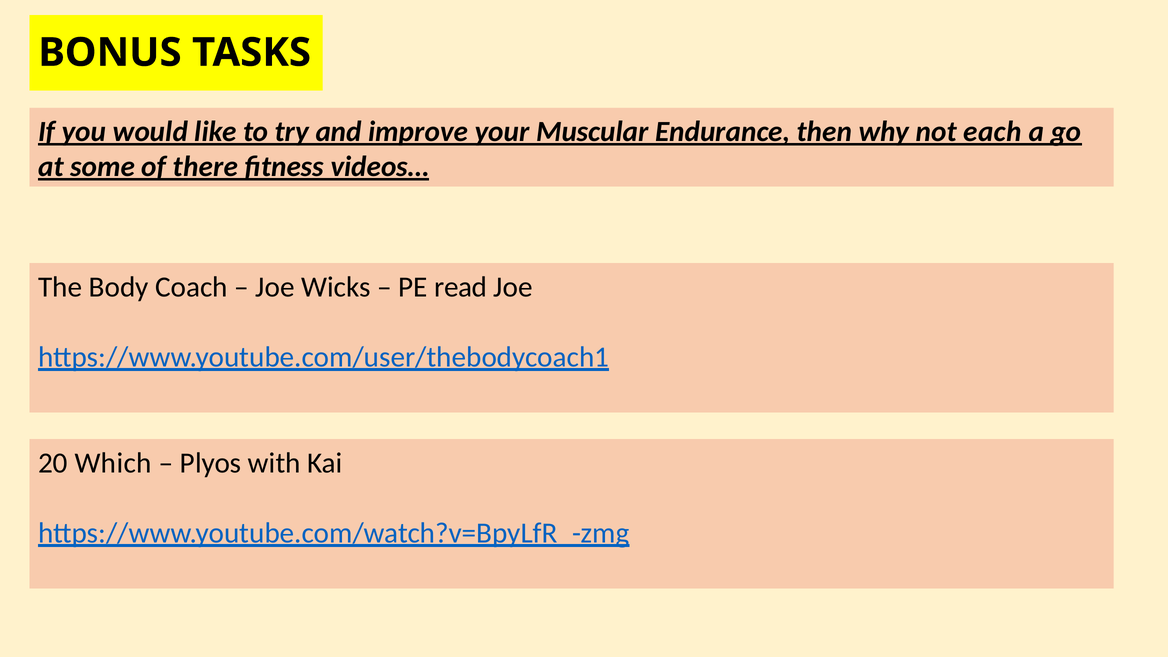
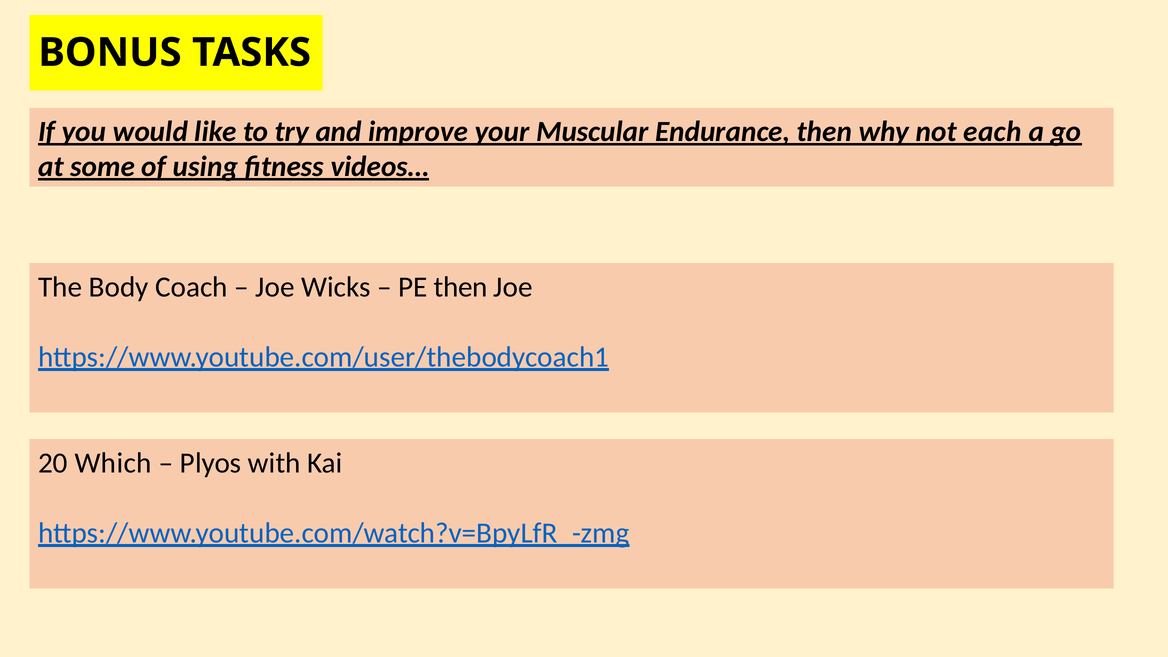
there: there -> using (205, 167)
PE read: read -> then (461, 287)
